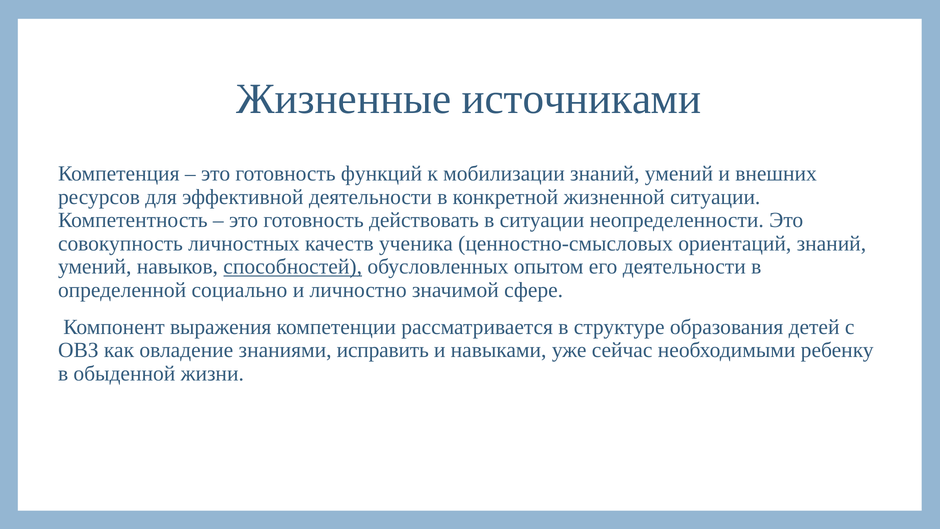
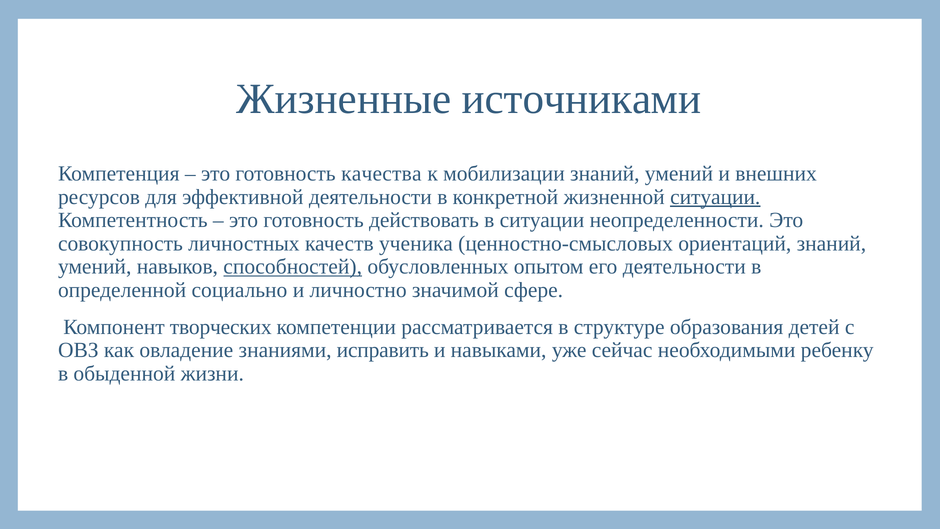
функций: функций -> качества (381, 174)
ситуации underline: none -> present (715, 197)
выражения: выражения -> творческих (221, 327)
